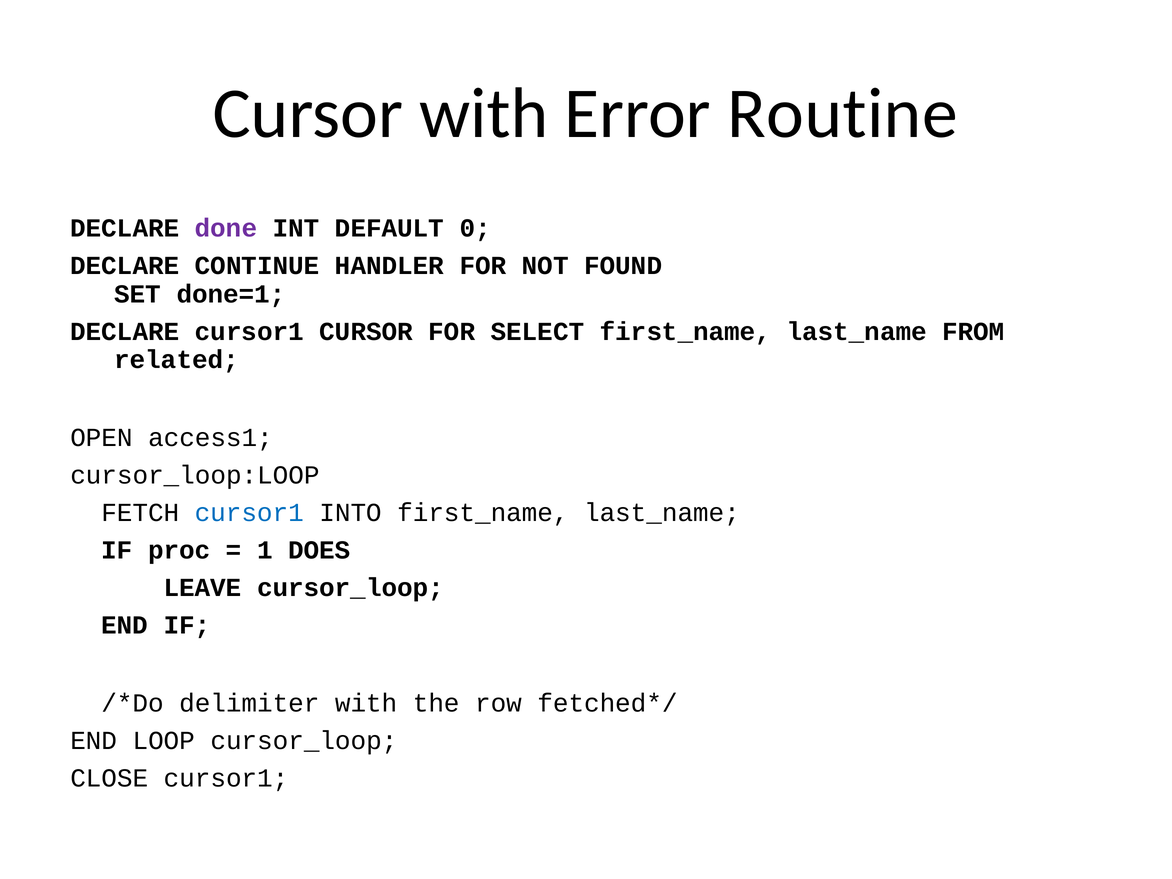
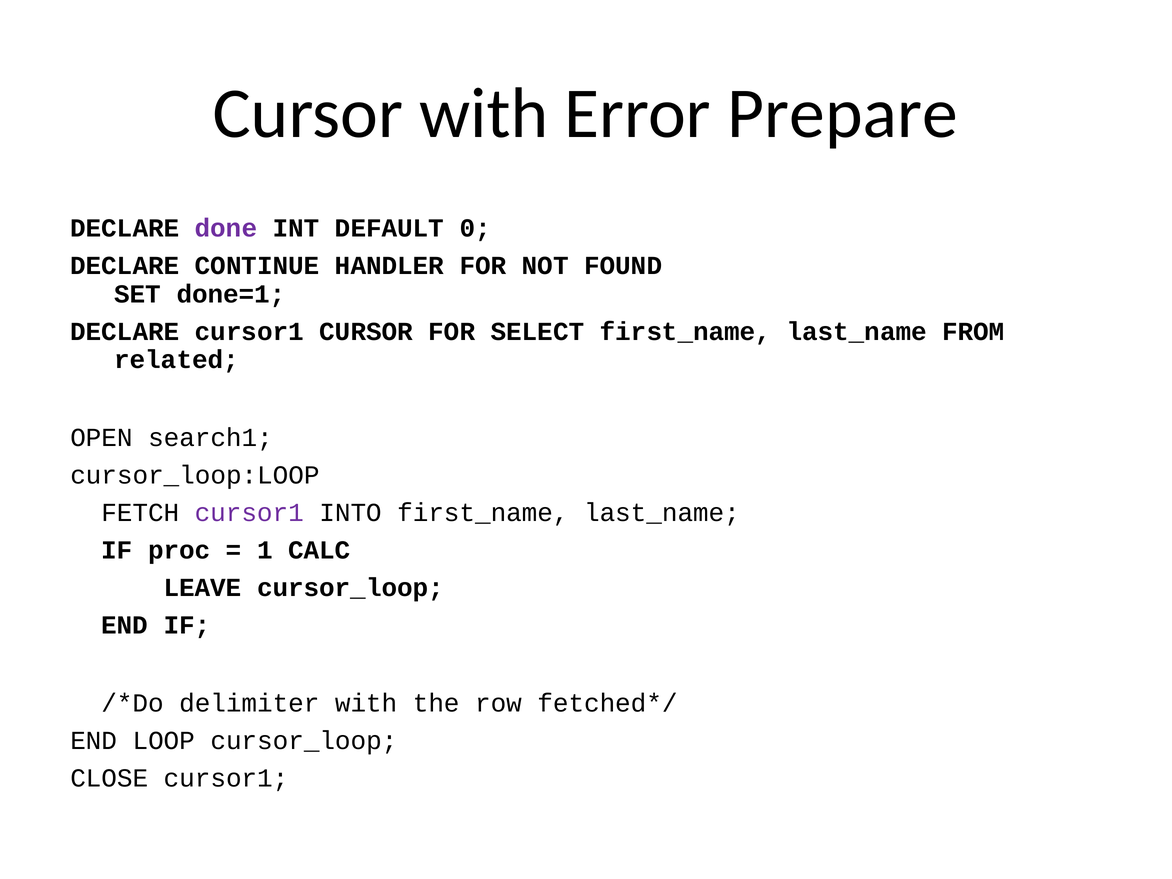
Routine: Routine -> Prepare (842, 113)
access1: access1 -> search1 (210, 438)
cursor1 colour: blue -> purple (249, 513)
DOES: DOES -> CALC (319, 550)
